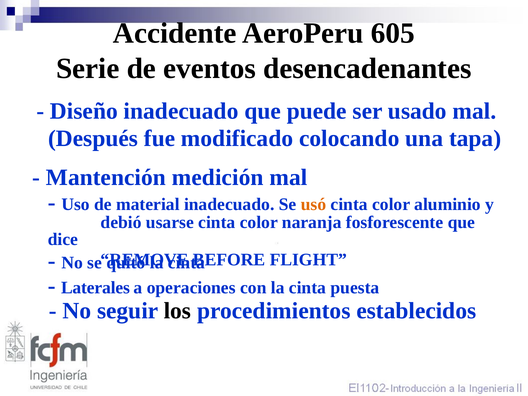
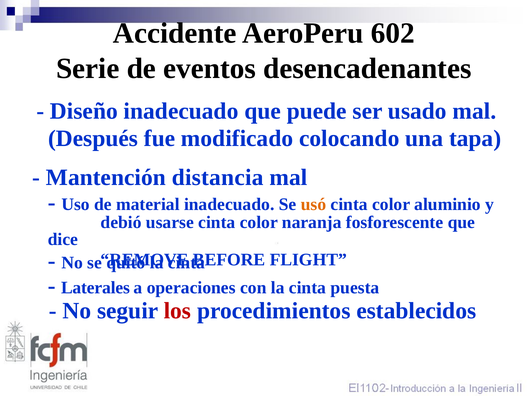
605: 605 -> 602 (393, 33)
medición: medición -> distancia (218, 178)
los colour: black -> red (177, 311)
